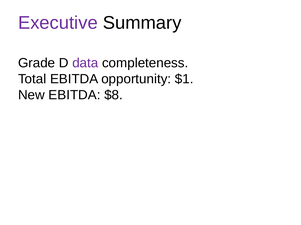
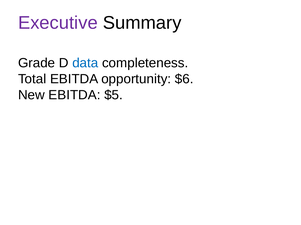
data colour: purple -> blue (85, 63)
$1: $1 -> $6 (184, 79)
$8: $8 -> $5 (114, 95)
